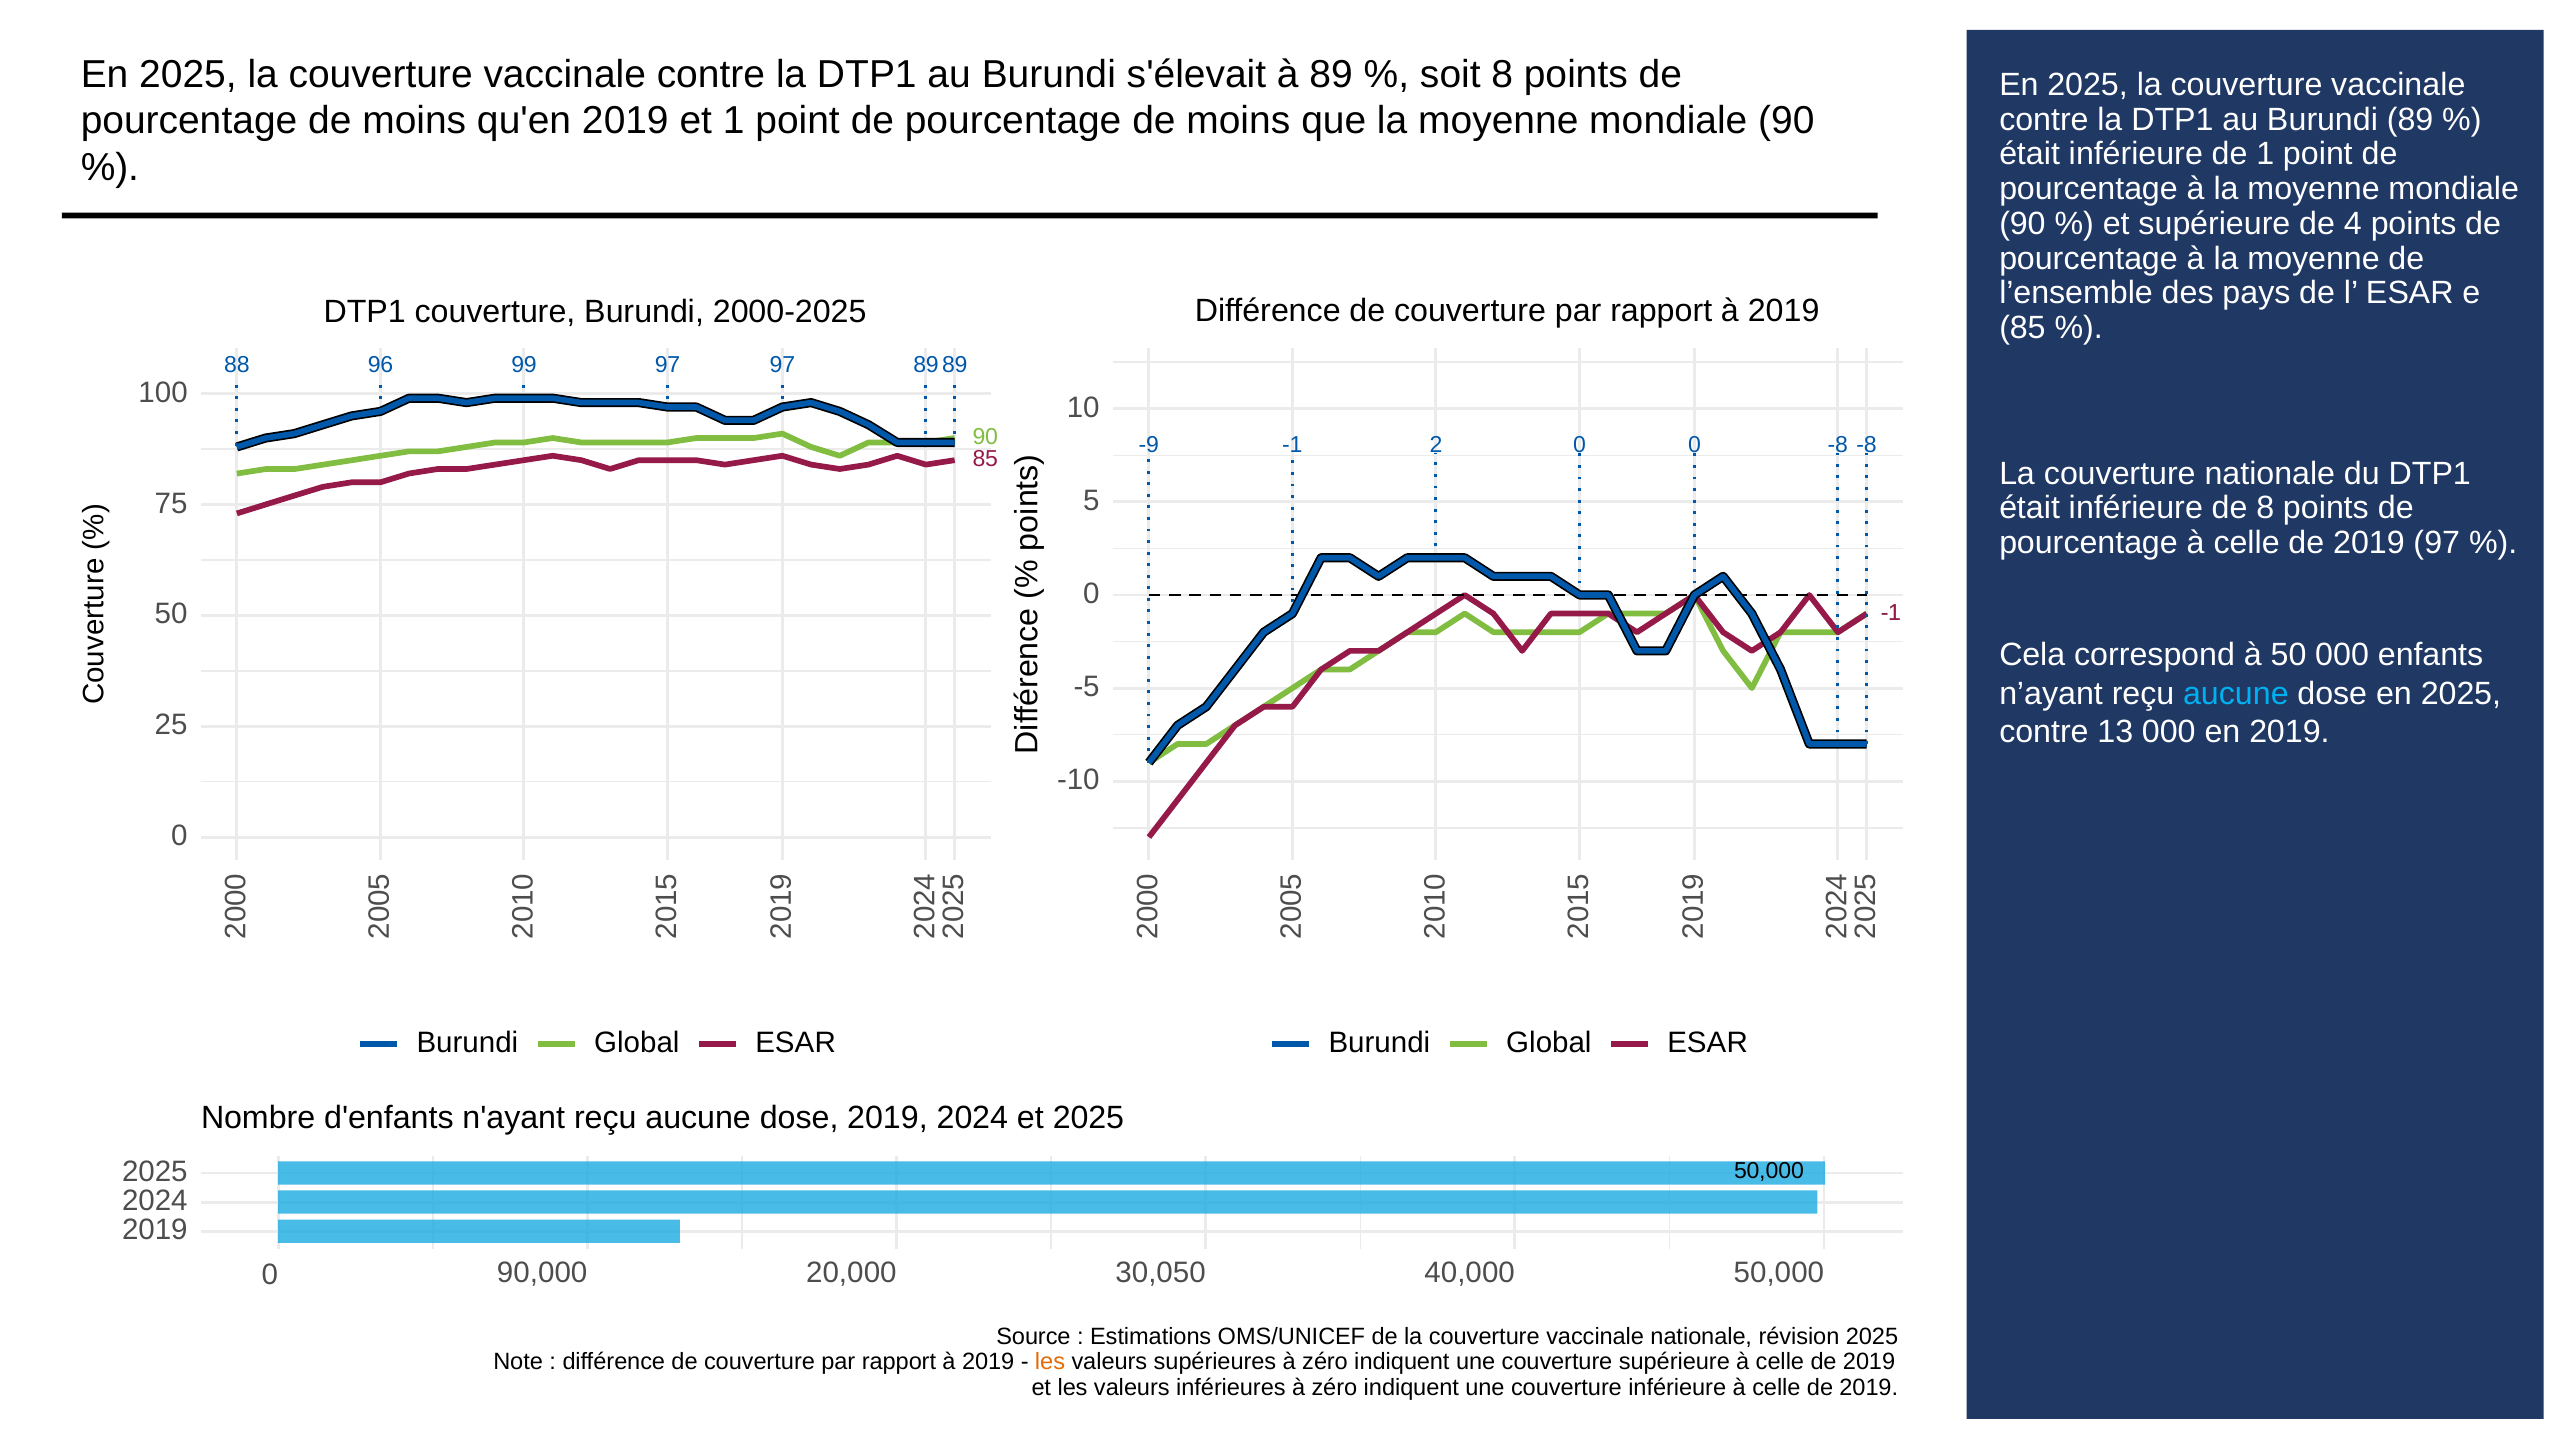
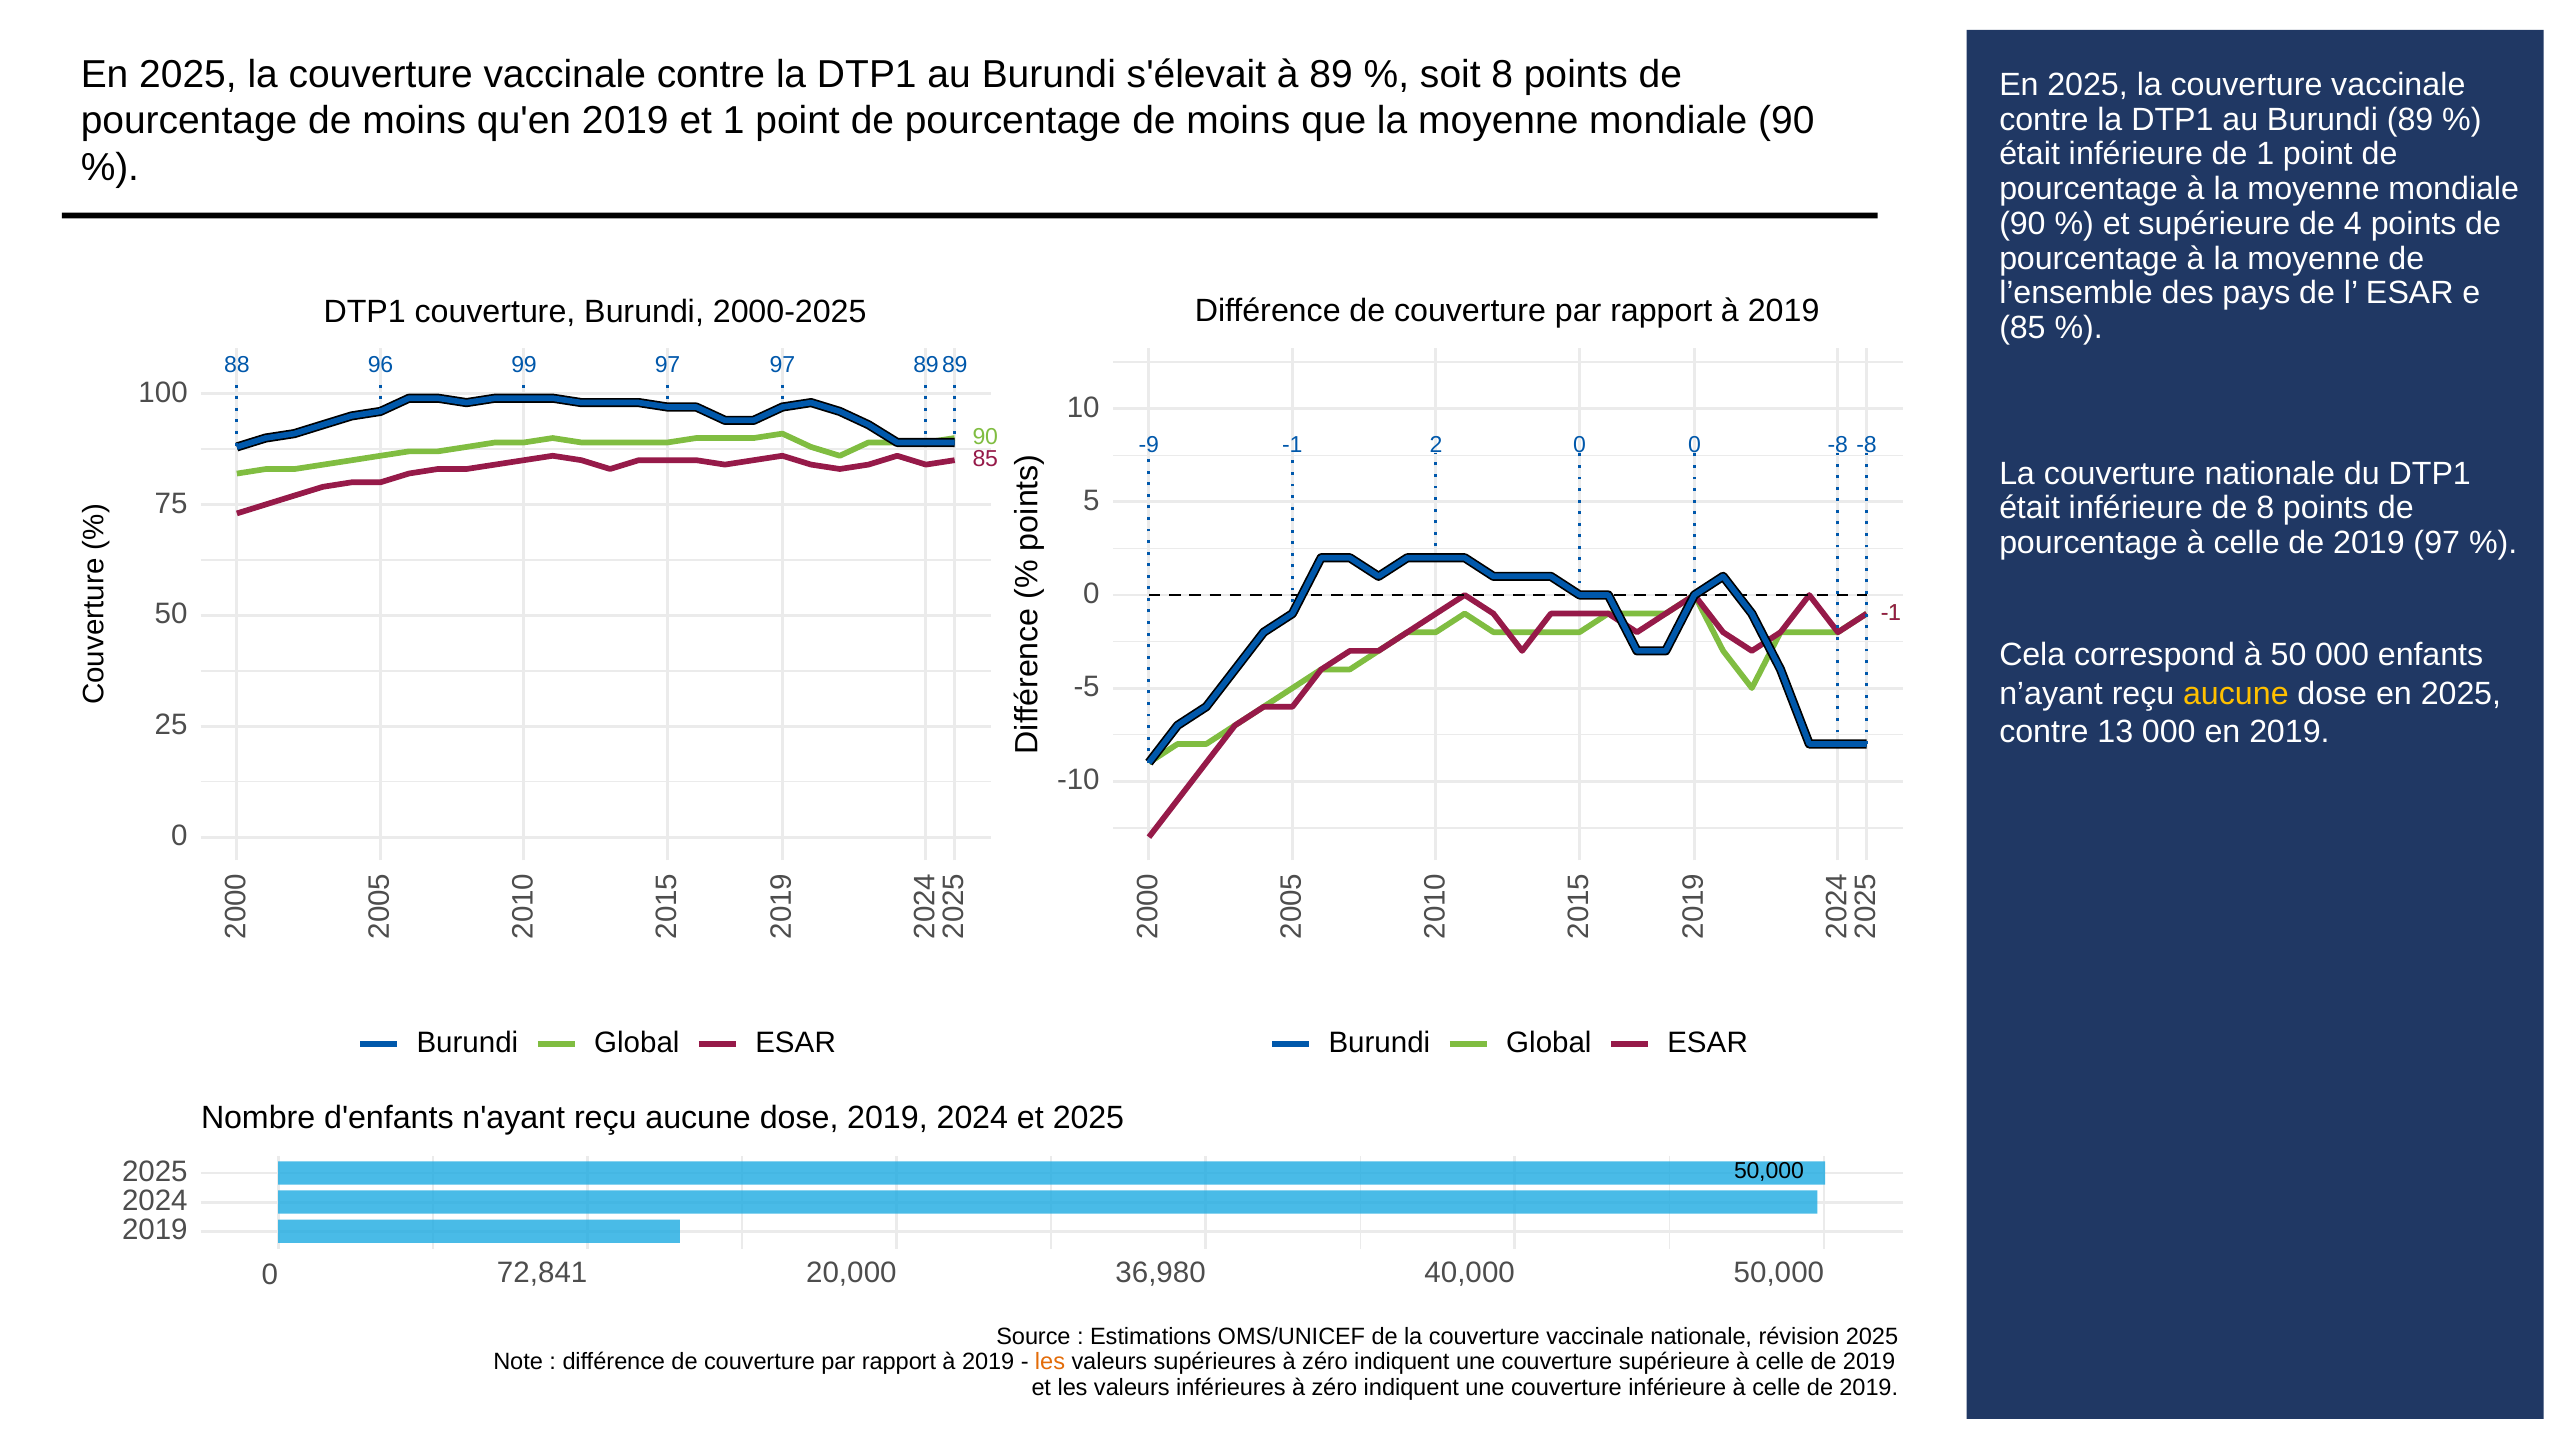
aucune colour: light blue -> yellow (2236, 694)
90,000: 90,000 -> 72,841 (542, 1273)
30,050: 30,050 -> 36,980 (1161, 1273)
